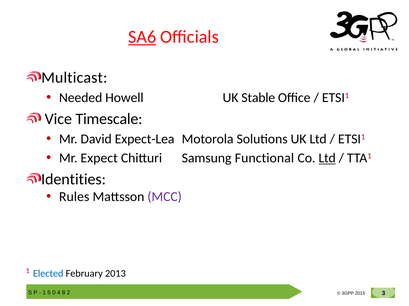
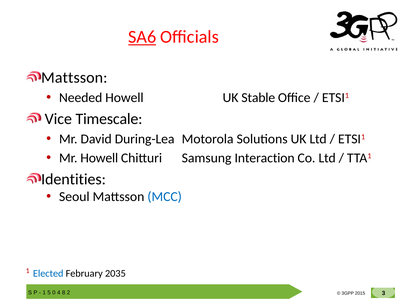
Multicast: Multicast -> Mattsson (74, 78)
Expect-Lea: Expect-Lea -> During-Lea (145, 139)
Mr Expect: Expect -> Howell (99, 158)
Functional: Functional -> Interaction (265, 158)
Ltd underline: present -> none (327, 158)
Rules: Rules -> Seoul (74, 197)
MCC colour: purple -> blue (165, 197)
2013: 2013 -> 2035 (115, 274)
